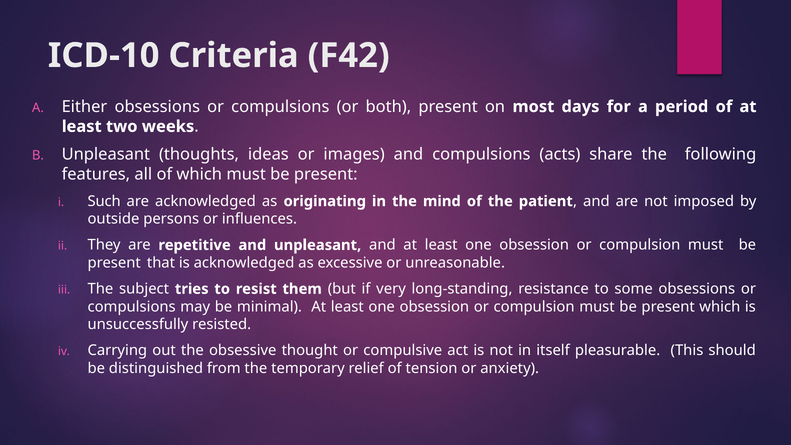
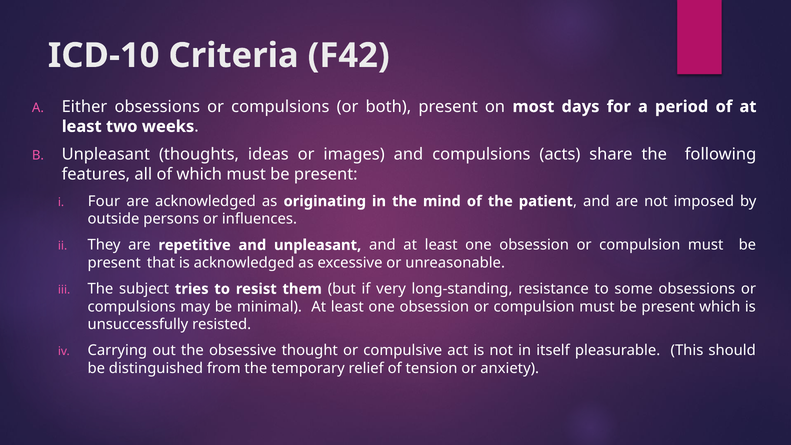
Such: Such -> Four (104, 201)
